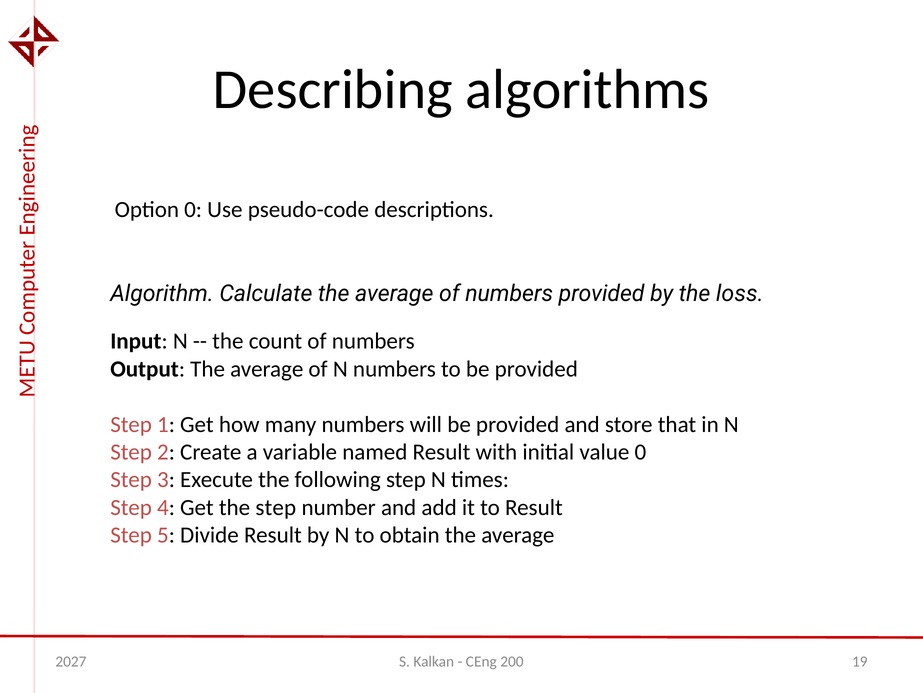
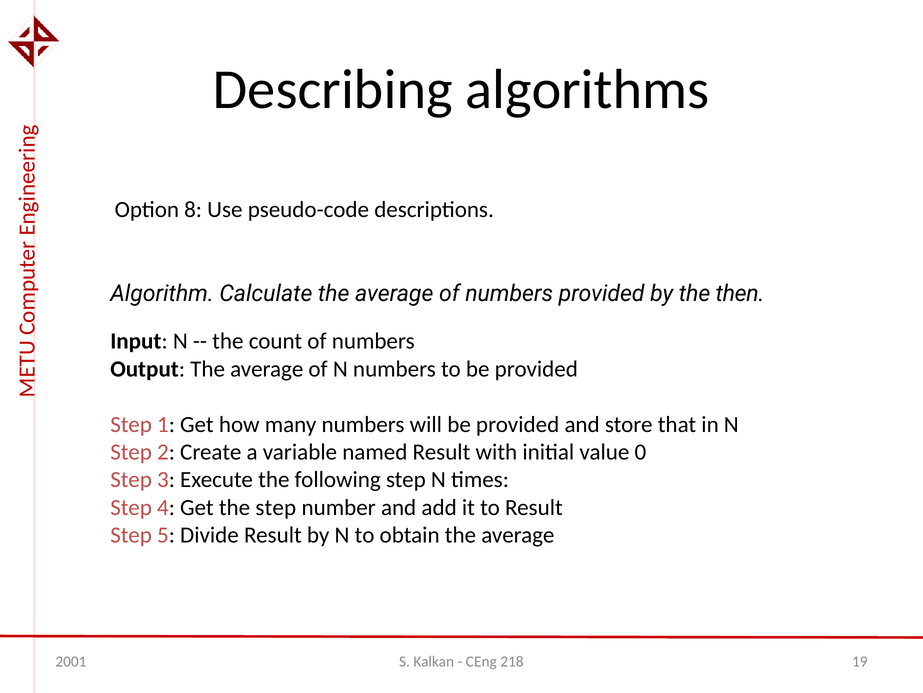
Option 0: 0 -> 8 (193, 210)
loss: loss -> then (740, 293)
2027: 2027 -> 2001 (71, 661)
200: 200 -> 218 (512, 661)
